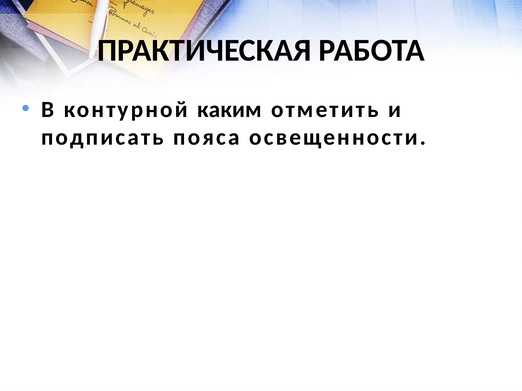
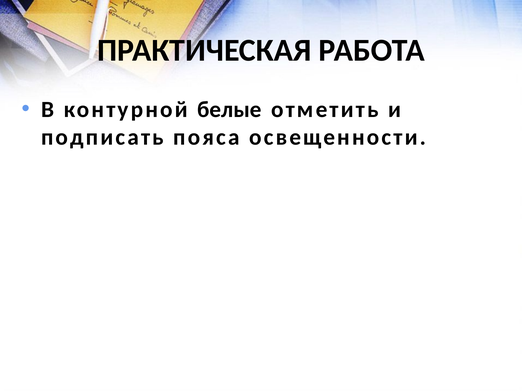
каким: каким -> белые (229, 110)
